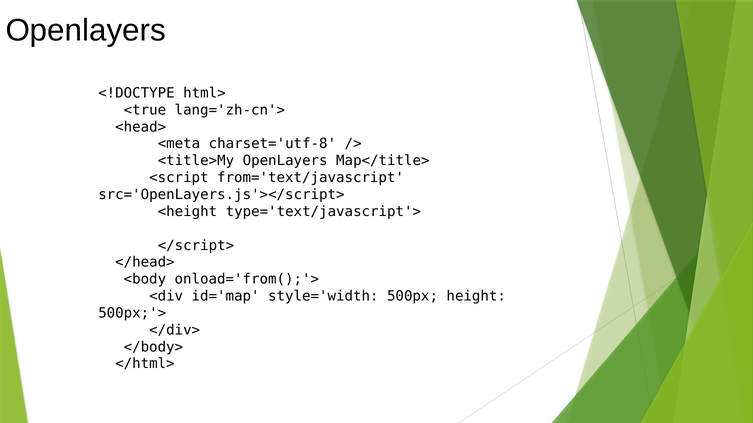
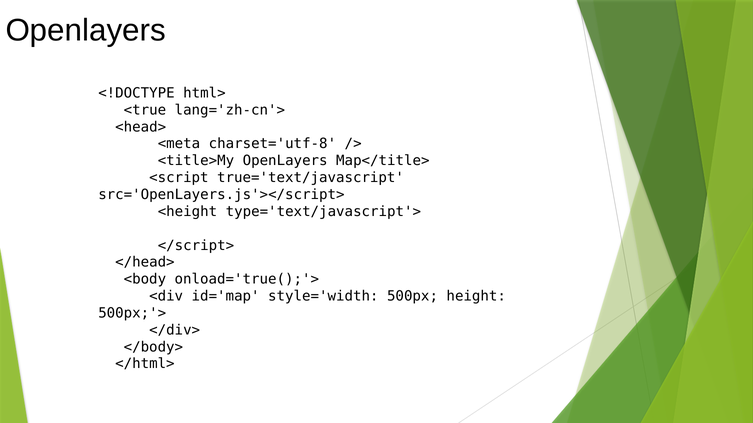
from='text/javascript: from='text/javascript -> true='text/javascript (311, 178)
onload='from();'>: onload='from();'> -> onload='true();'> (247, 280)
